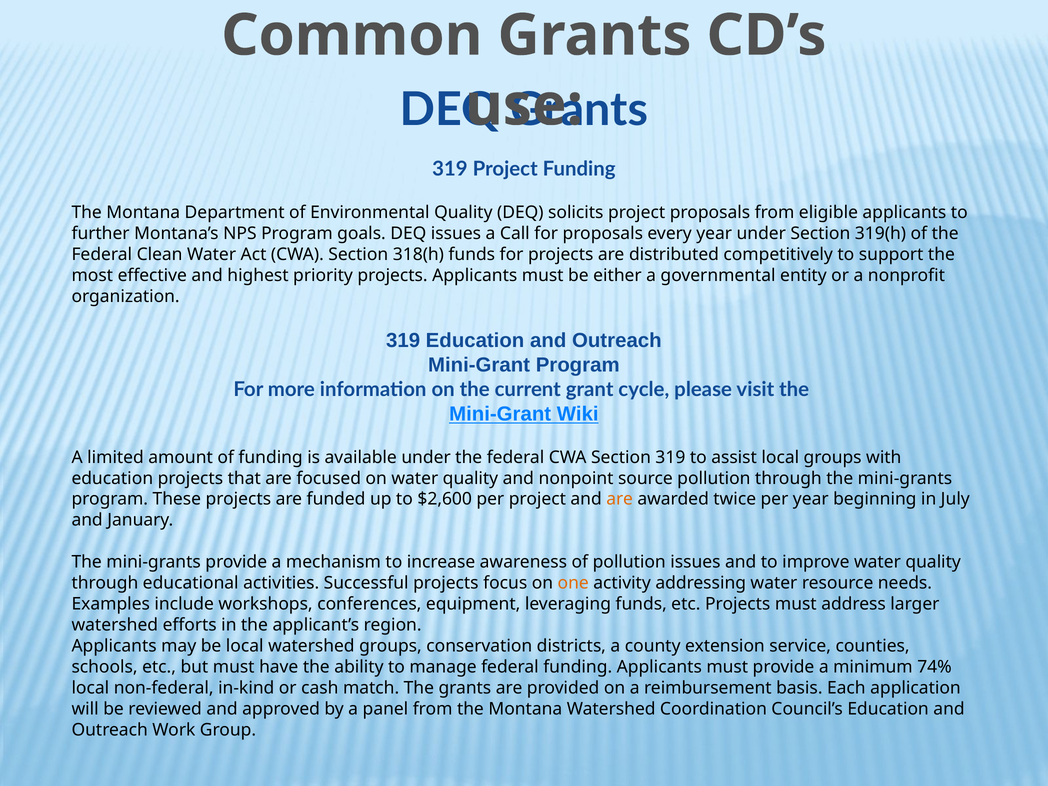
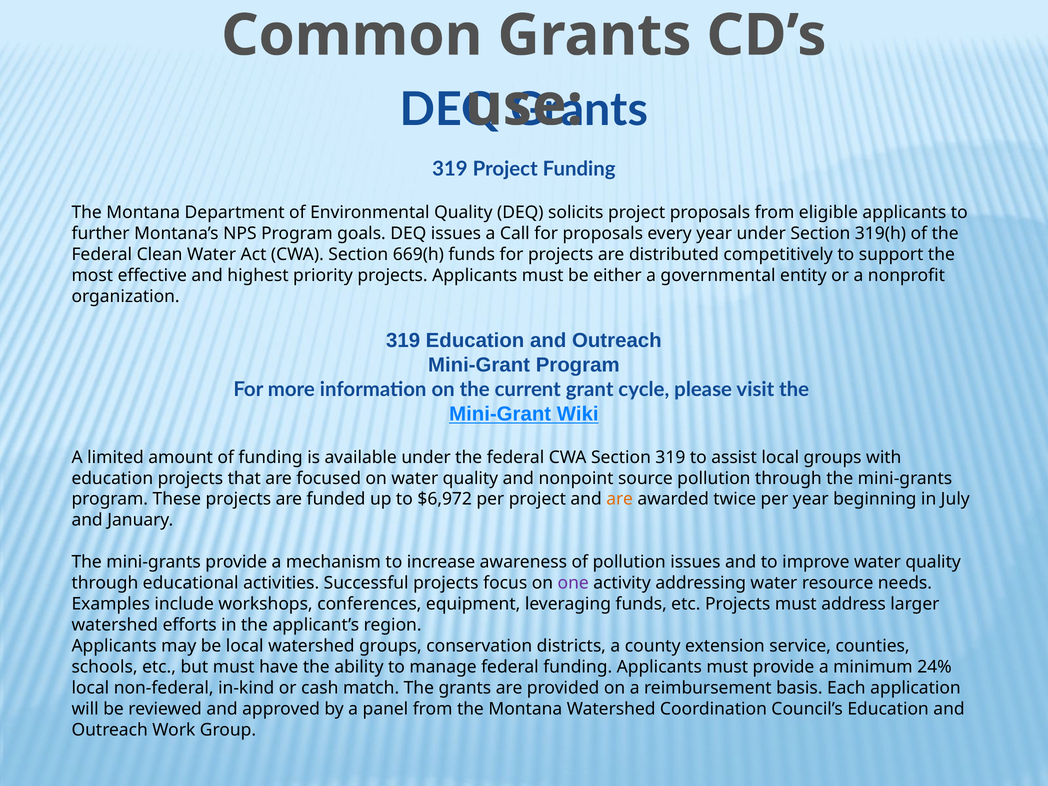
318(h: 318(h -> 669(h (418, 255)
$2,600: $2,600 -> $6,972 (445, 499)
one colour: orange -> purple (573, 583)
74%: 74% -> 24% (934, 667)
